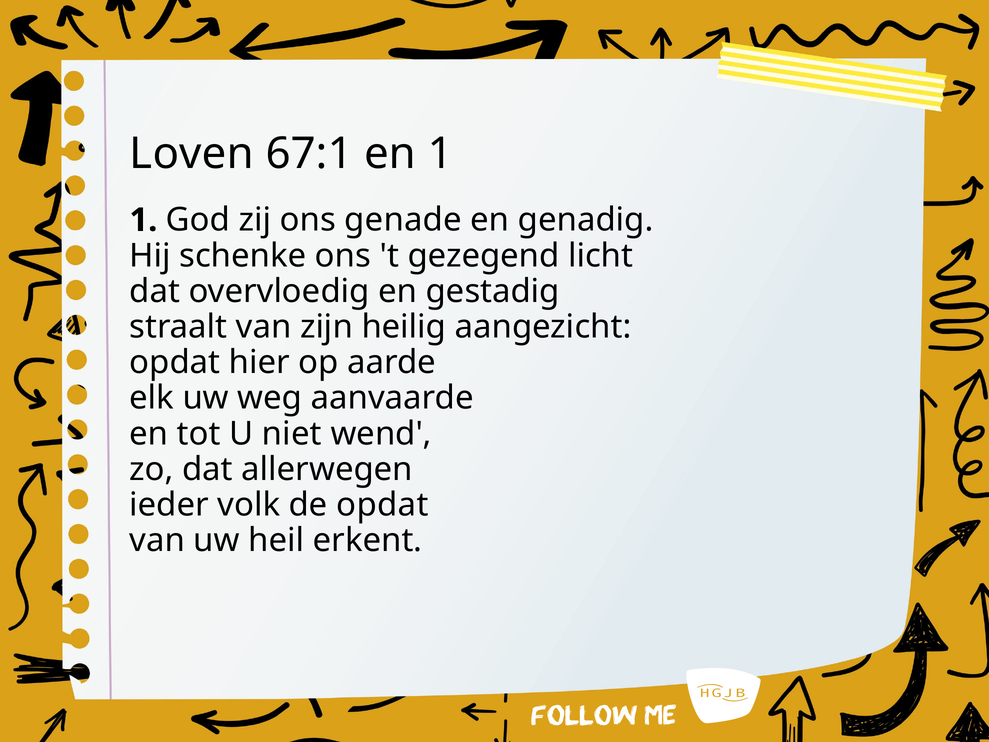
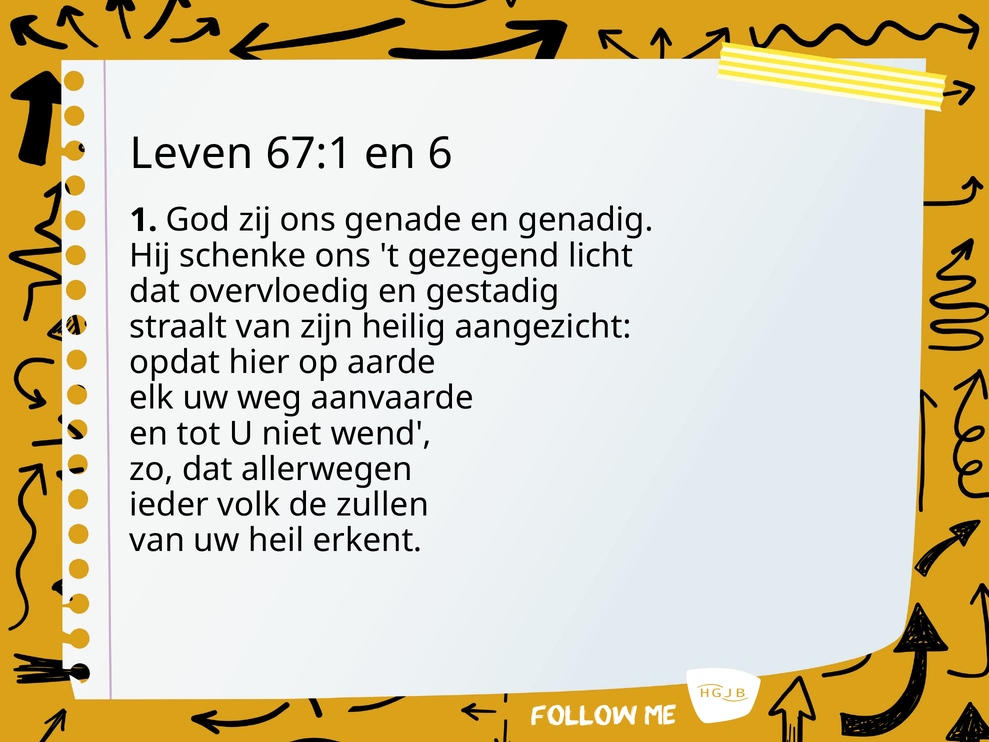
Loven: Loven -> Leven (192, 154)
en 1: 1 -> 6 (440, 154)
de opdat: opdat -> zullen (383, 505)
